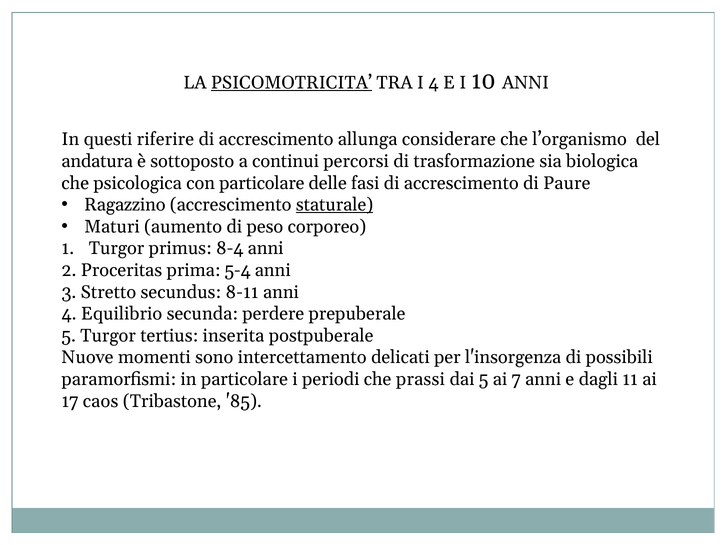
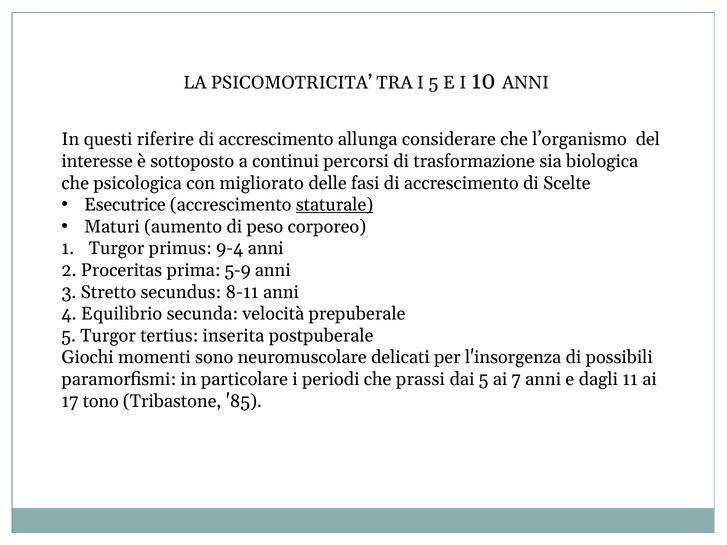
PSICOMOTRICITA underline: present -> none (291, 83)
I 4: 4 -> 5 (433, 83)
andatura: andatura -> interesse (97, 161)
con particolare: particolare -> migliorato (262, 183)
Paure: Paure -> Scelte (567, 183)
Ragazzino: Ragazzino -> Esecutrice (125, 205)
8-4: 8-4 -> 9-4 (230, 249)
5-4: 5-4 -> 5-9 (238, 270)
perdere: perdere -> velocità (273, 314)
Nuove: Nuove -> Giochi (88, 358)
intercettamento: intercettamento -> neuromuscolare (302, 358)
caos: caos -> tono (101, 401)
